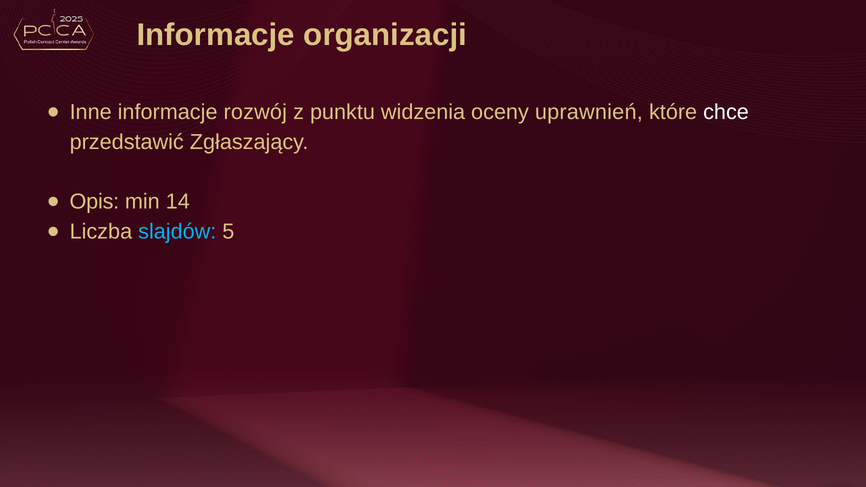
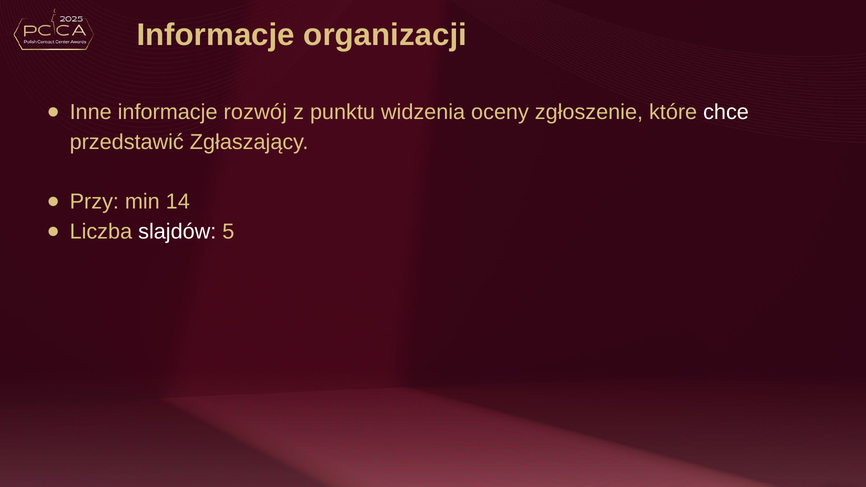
uprawnień: uprawnień -> zgłoszenie (589, 112)
Opis: Opis -> Przy (94, 202)
slajdów colour: light blue -> white (177, 232)
